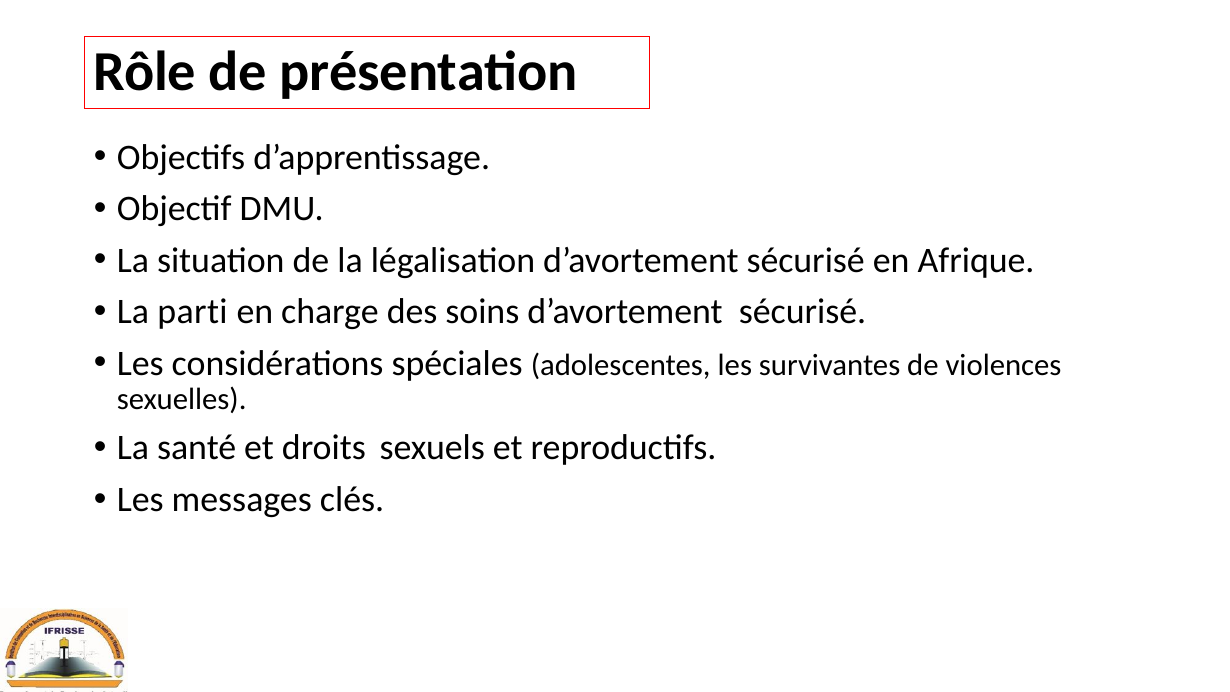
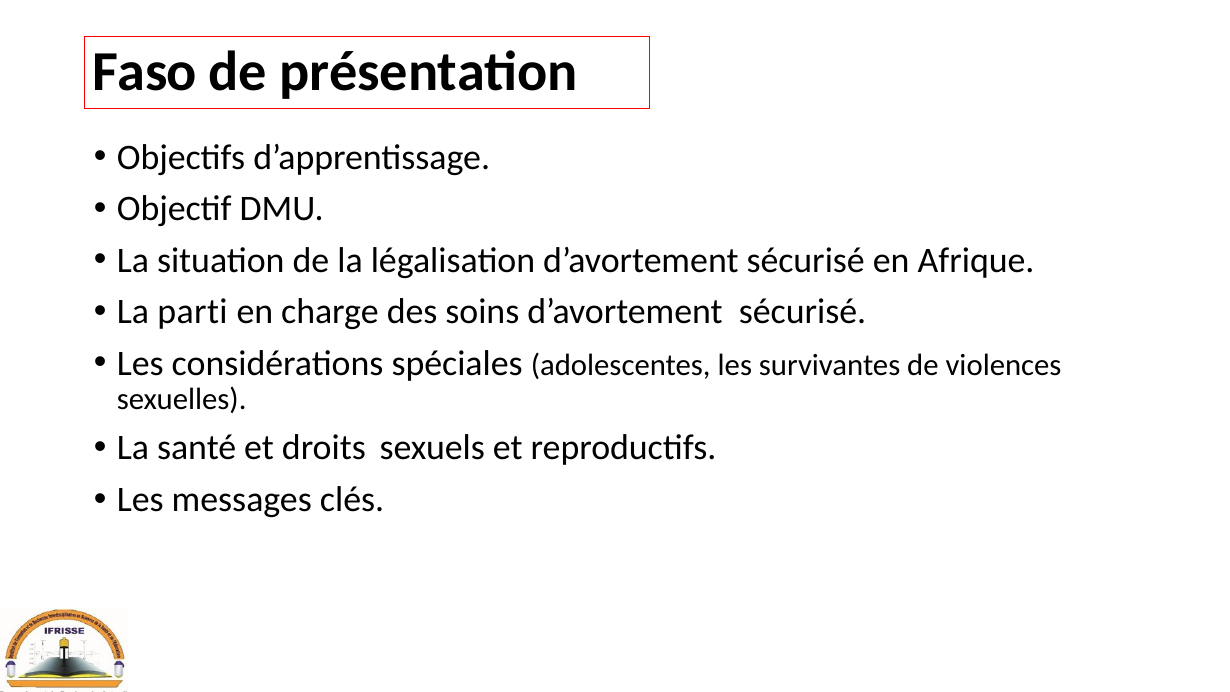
Rôle: Rôle -> Faso (145, 72)
